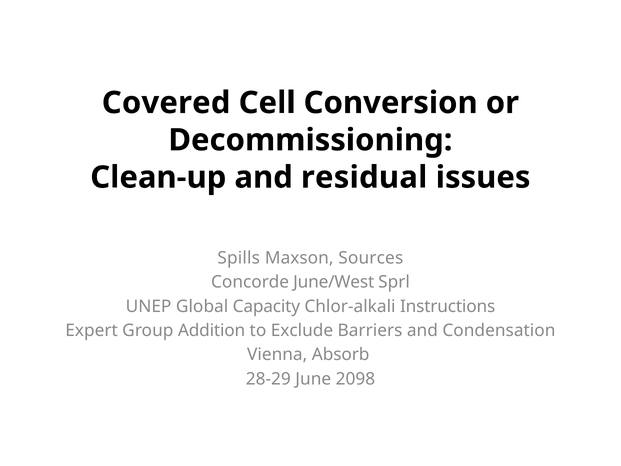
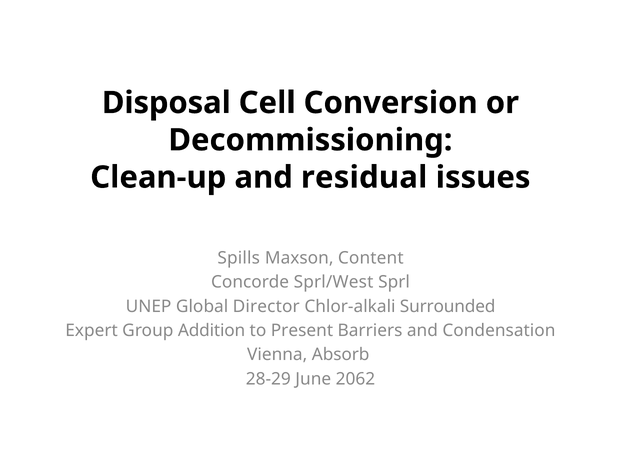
Covered: Covered -> Disposal (166, 103)
Sources: Sources -> Content (371, 258)
June/West: June/West -> Sprl/West (334, 282)
Capacity: Capacity -> Director (266, 306)
Instructions: Instructions -> Surrounded (448, 306)
Exclude: Exclude -> Present (302, 330)
2098: 2098 -> 2062 (355, 379)
